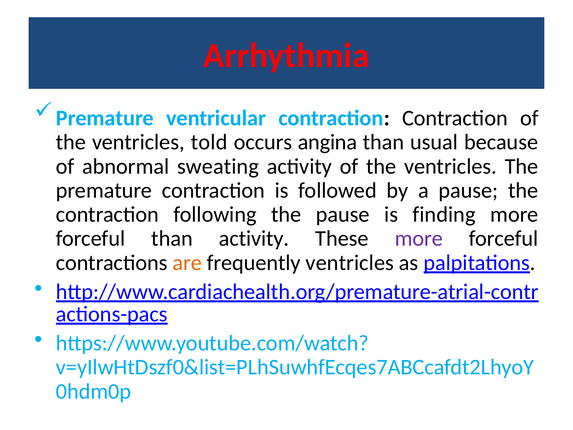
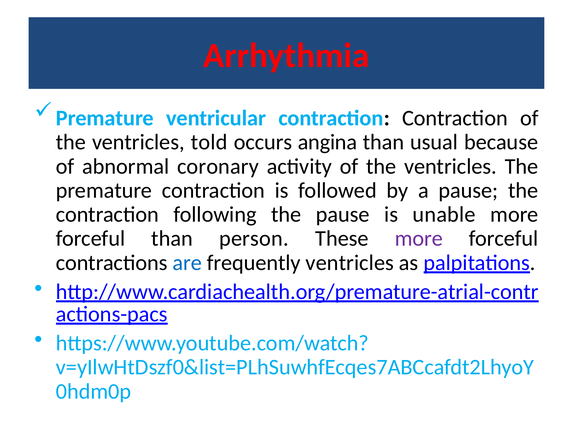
sweating: sweating -> coronary (218, 166)
finding: finding -> unable (444, 214)
than activity: activity -> person (254, 238)
are colour: orange -> blue (187, 262)
